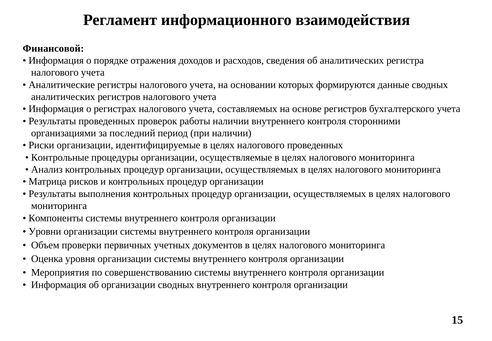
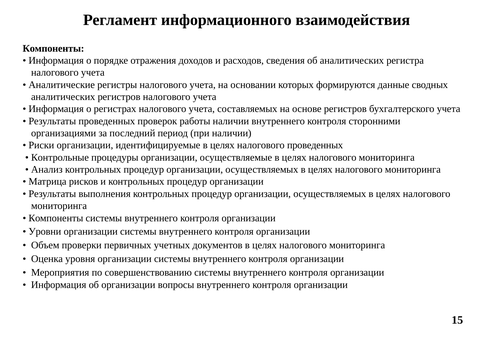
Финансовой: Финансовой -> Компоненты (53, 48)
организации сводных: сводных -> вопросы (176, 284)
